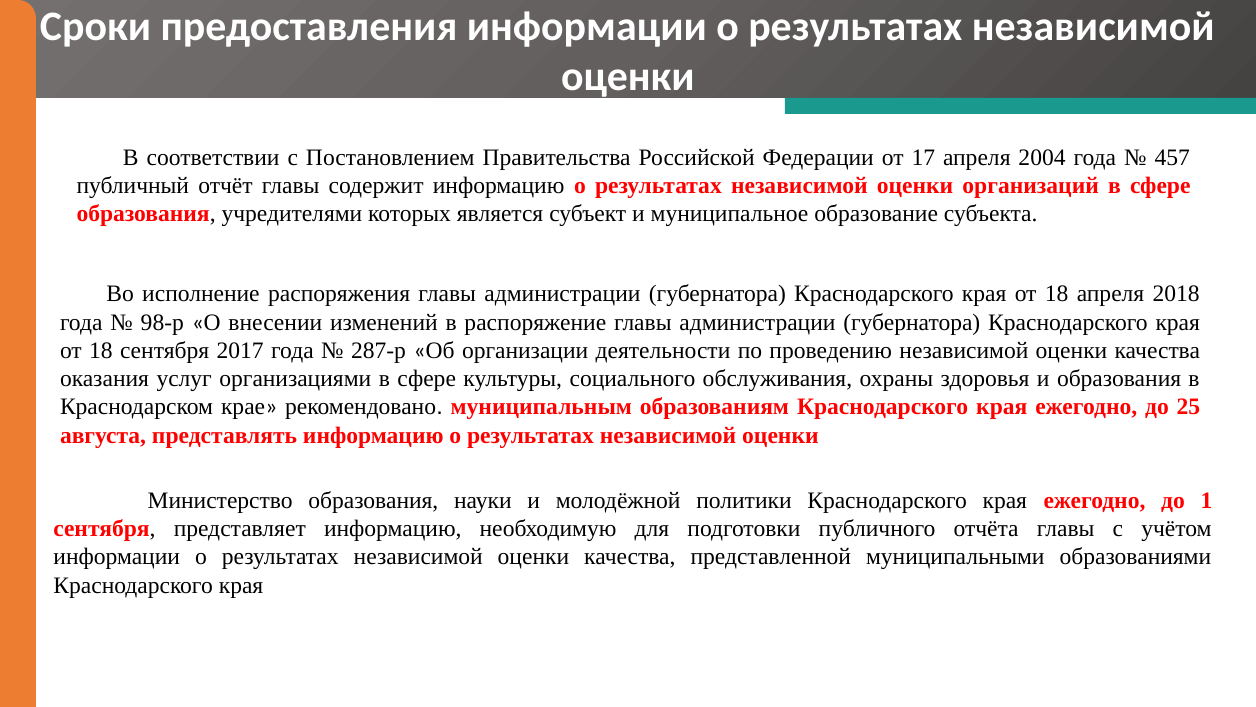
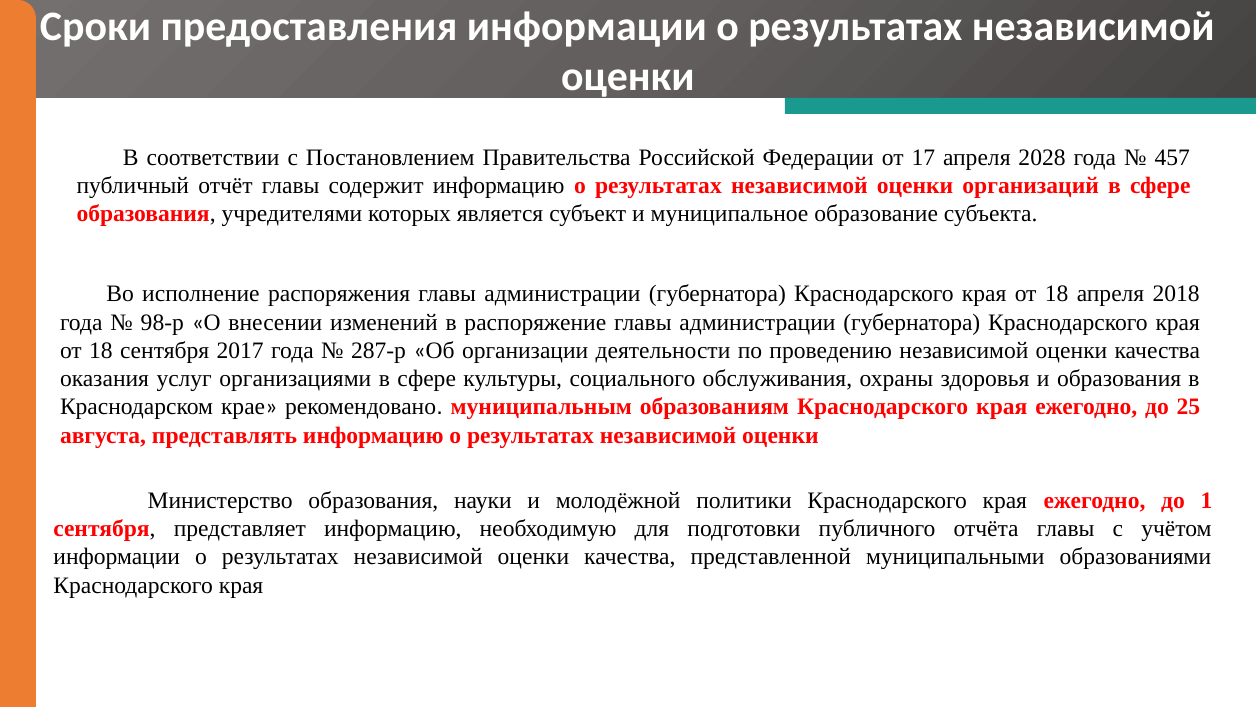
2004: 2004 -> 2028 (1042, 157)
